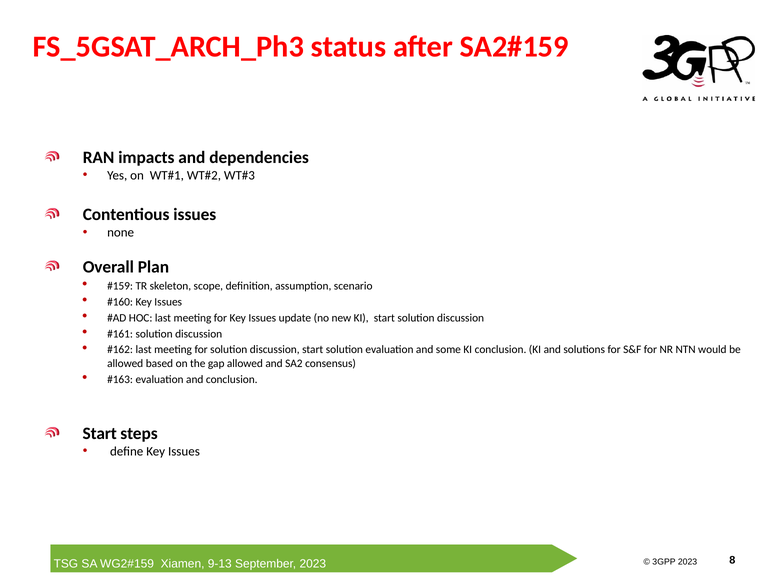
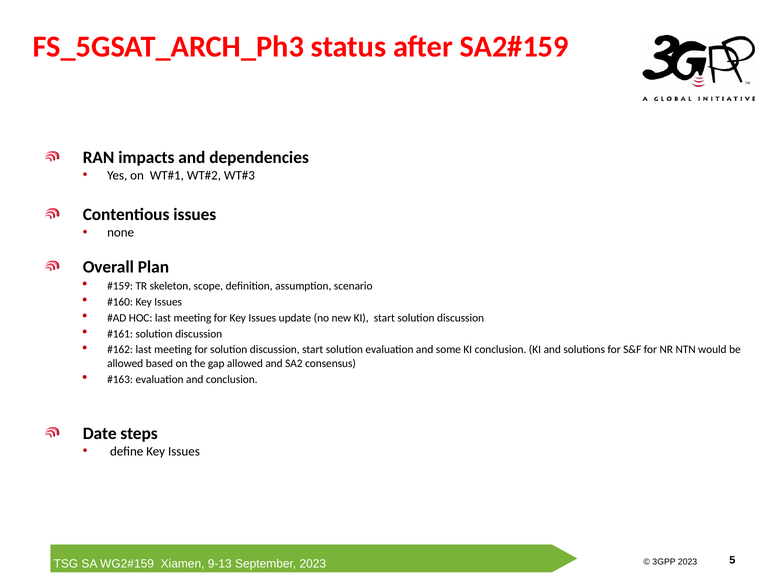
Start: Start -> Date (100, 433)
8: 8 -> 5 (732, 560)
